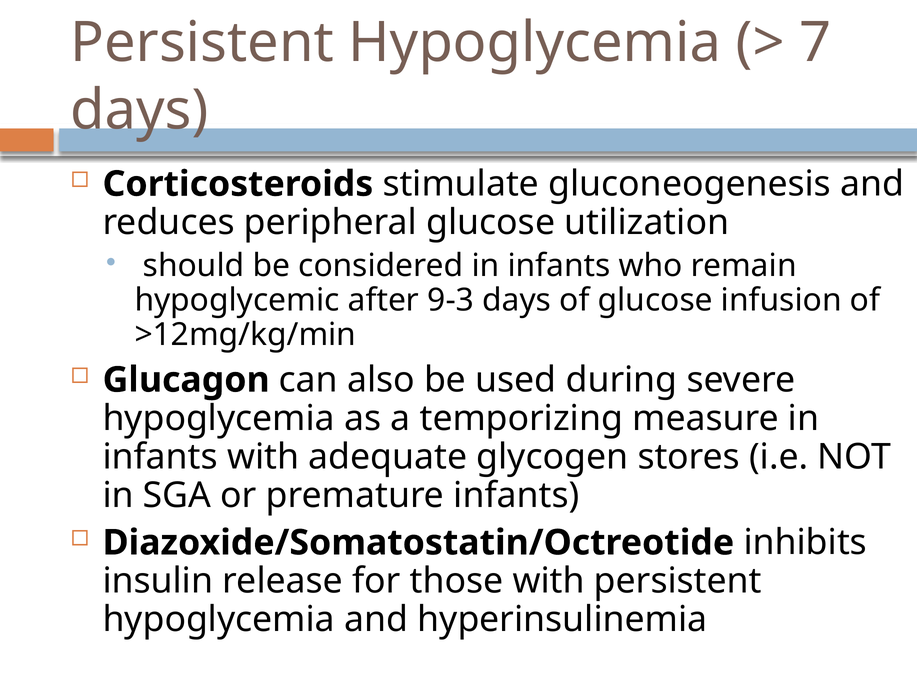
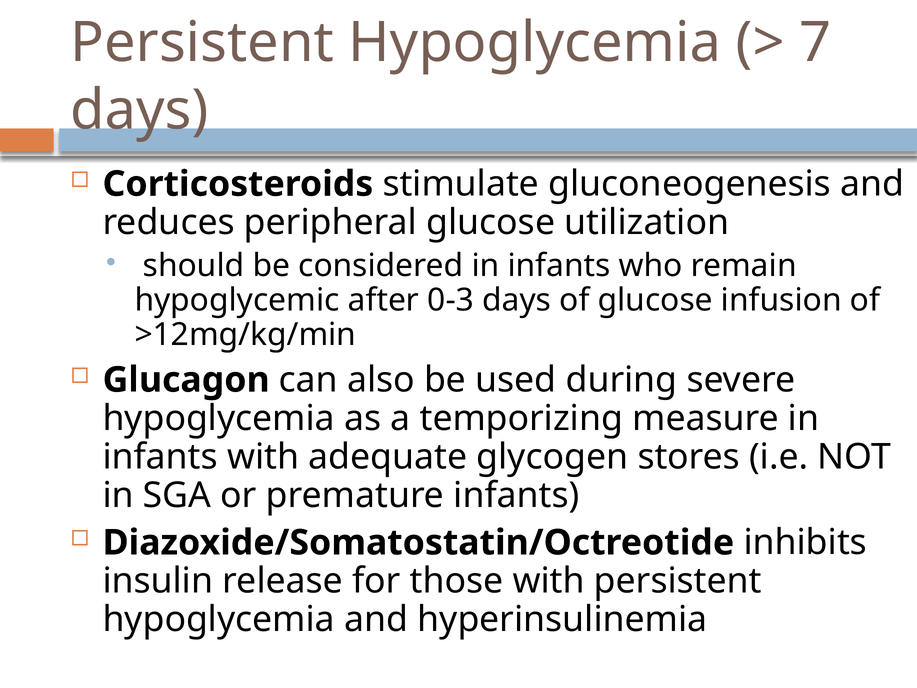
9-3: 9-3 -> 0-3 (451, 300)
